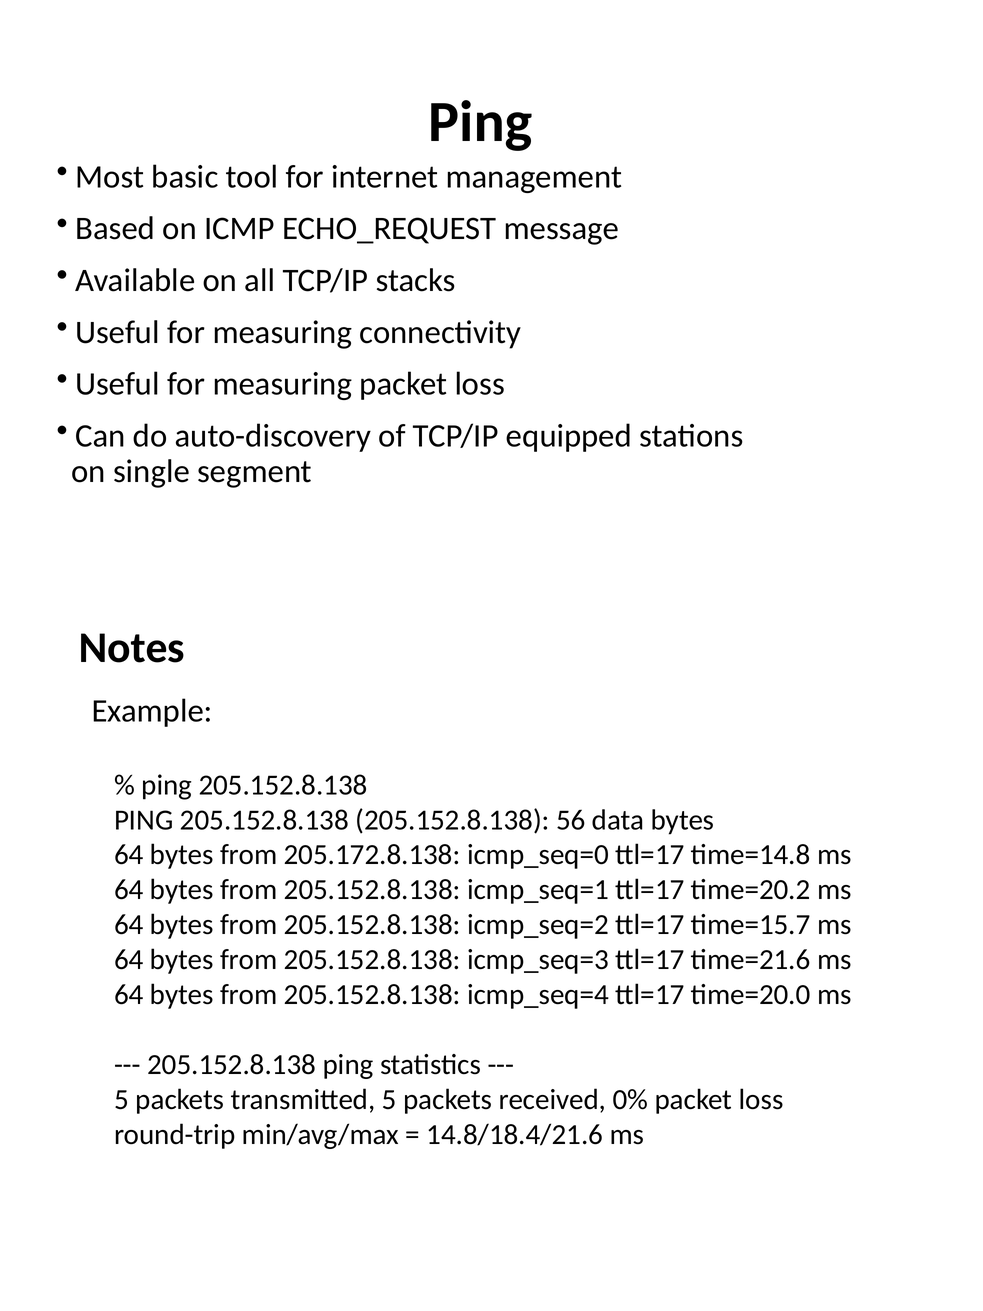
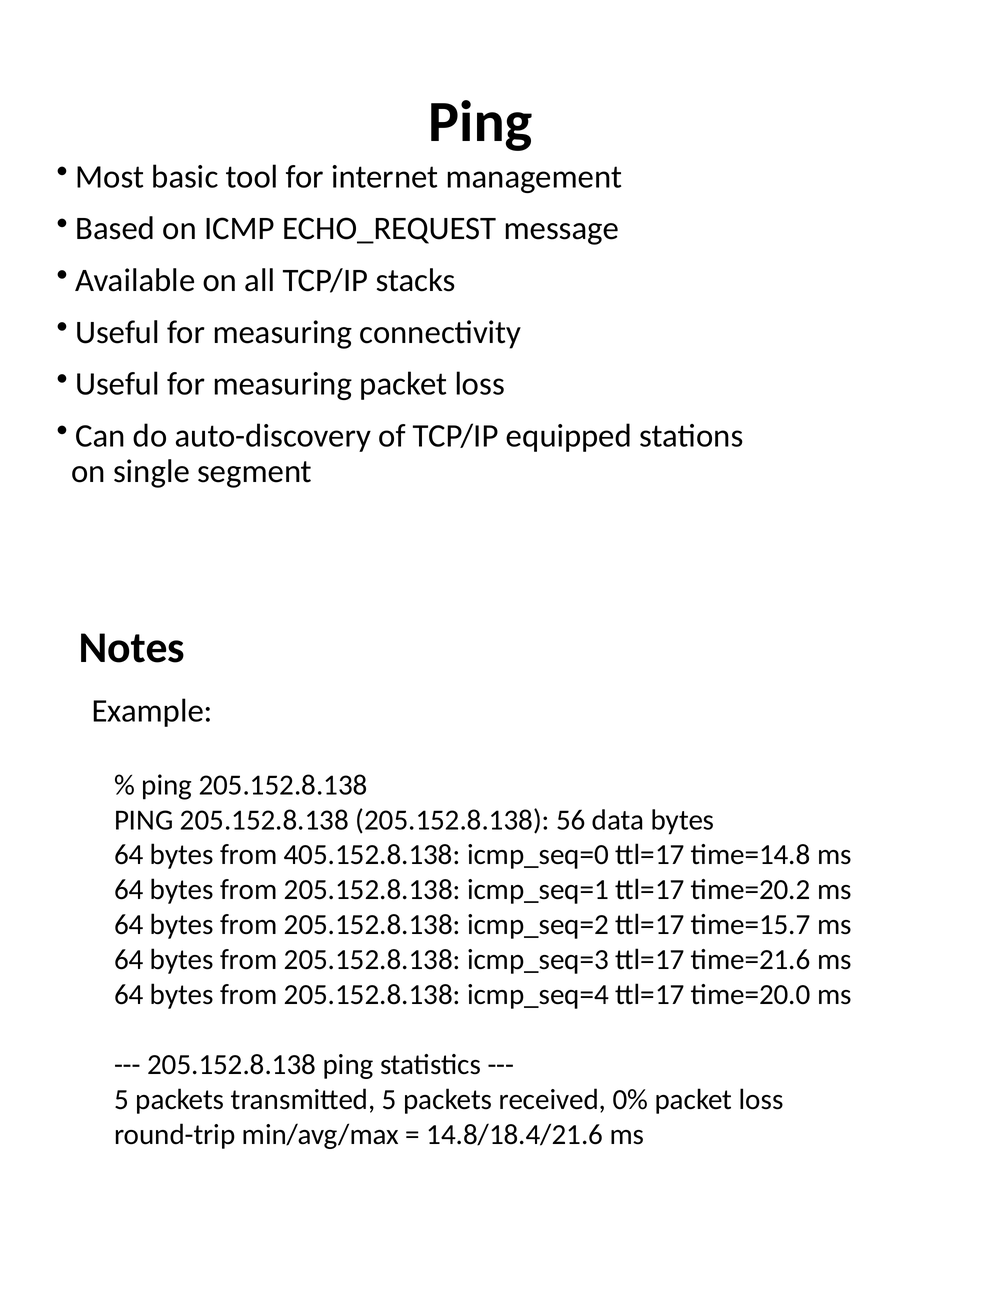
205.172.8.138: 205.172.8.138 -> 405.152.8.138 (372, 855)
